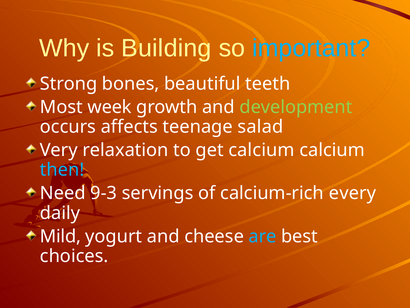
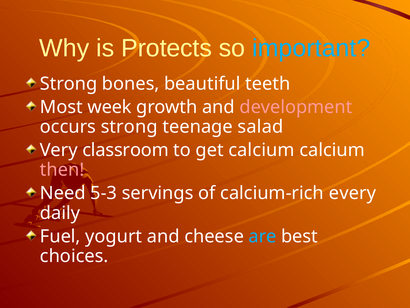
Building: Building -> Protects (167, 48)
development colour: light green -> pink (296, 107)
occurs affects: affects -> strong (129, 127)
relaxation: relaxation -> classroom (126, 150)
then colour: light blue -> pink (62, 170)
9-3: 9-3 -> 5-3 (104, 193)
Mild: Mild -> Fuel (60, 236)
